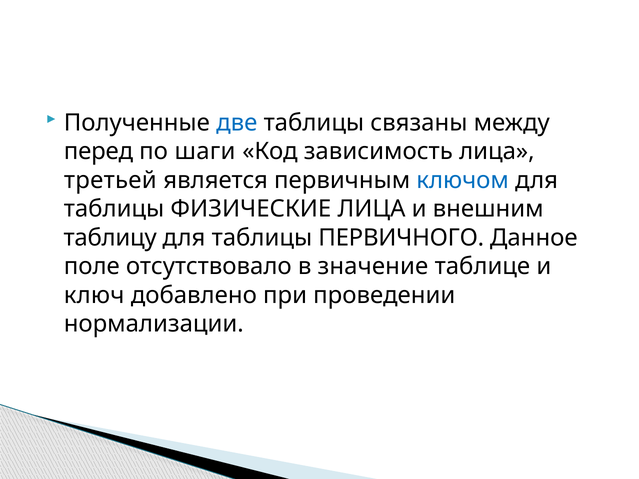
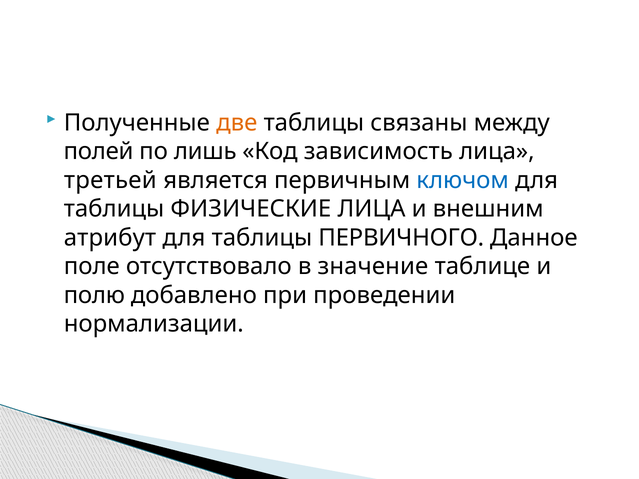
две colour: blue -> orange (237, 123)
перед: перед -> полей (99, 152)
шаги: шаги -> лишь (205, 152)
таблицу: таблицу -> атрибут (110, 238)
ключ: ключ -> полю (94, 295)
